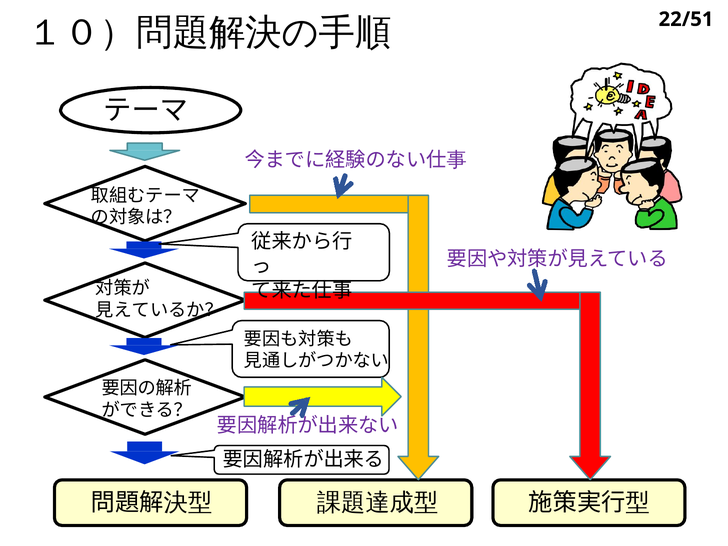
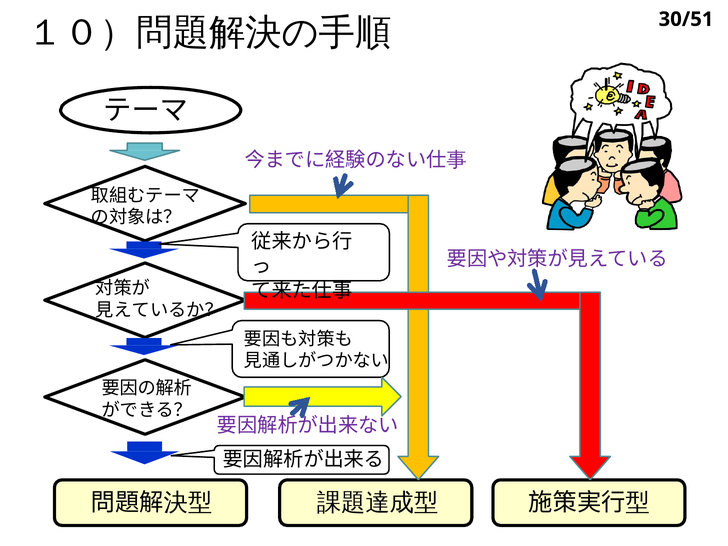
22/51: 22/51 -> 30/51 (686, 19)
